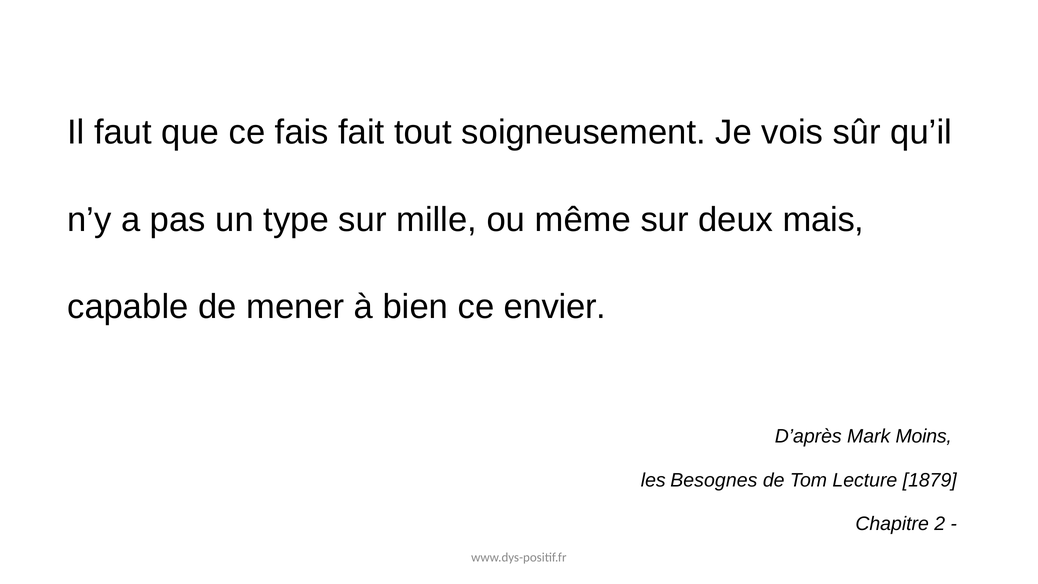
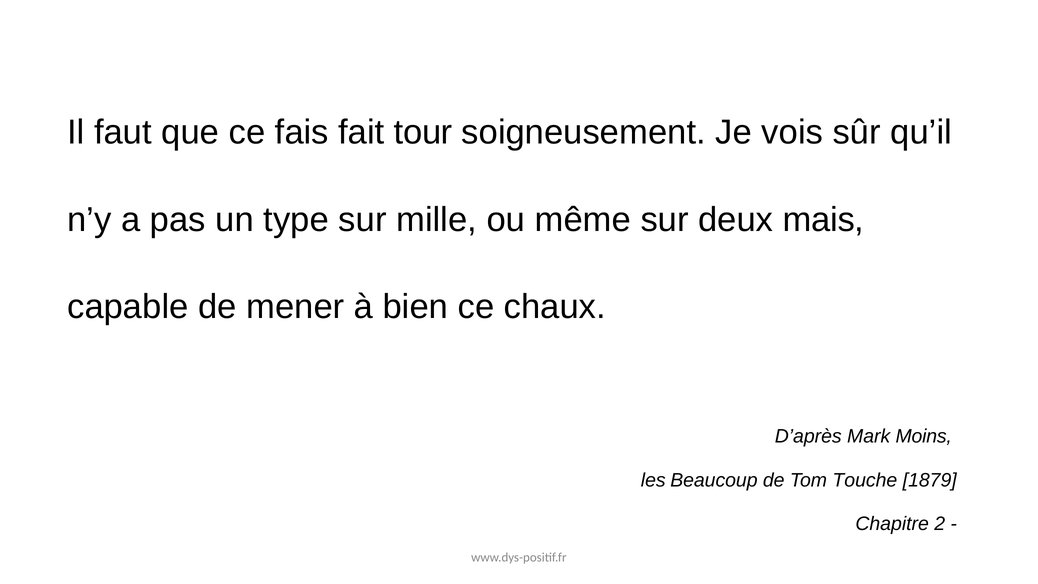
tout: tout -> tour (423, 132)
envier: envier -> chaux (555, 307)
Besognes: Besognes -> Beaucoup (714, 480)
Lecture: Lecture -> Touche (865, 480)
